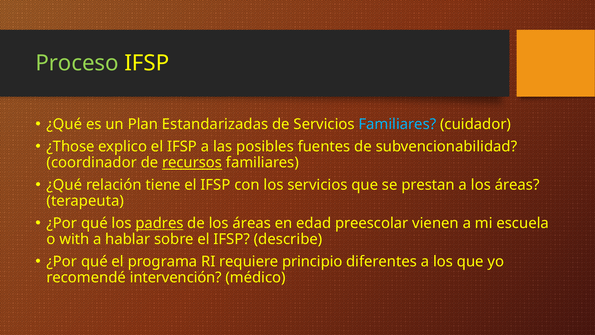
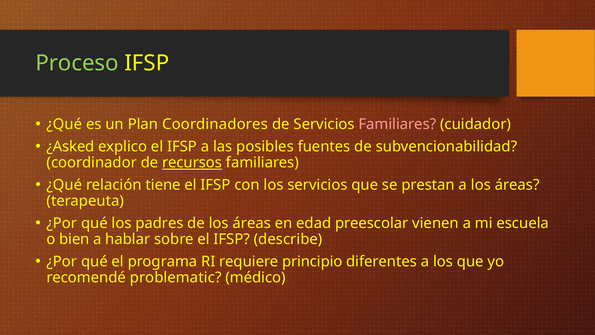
Estandarizadas: Estandarizadas -> Coordinadores (215, 124)
Familiares colour: light blue -> pink (397, 124)
¿Those: ¿Those -> ¿Asked (71, 146)
padres underline: present -> none (159, 223)
with: with -> bien (74, 239)
intervención: intervención -> problematic (176, 277)
